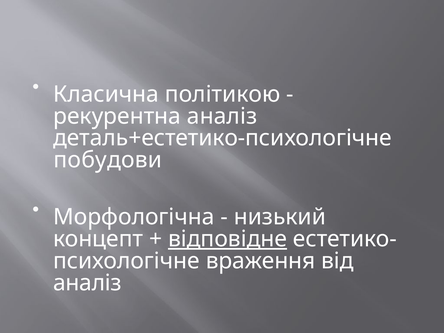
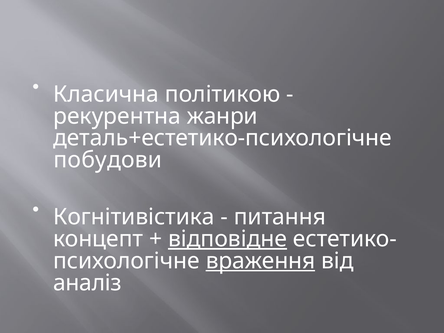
рекурентна аналіз: аналіз -> жанри (222, 116)
Морфологічна: Морфологічна -> Когнітивістика (134, 217)
низький: низький -> питання (280, 217)
враження underline: none -> present (261, 261)
